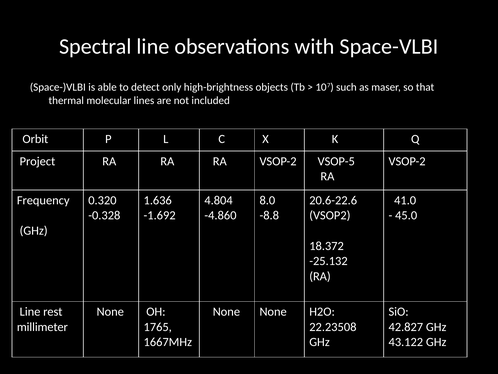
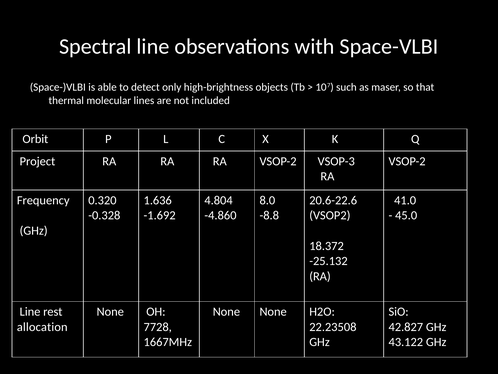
VSOP-5: VSOP-5 -> VSOP-3 (336, 161)
millimeter: millimeter -> allocation (42, 327)
1765: 1765 -> 7728 (158, 327)
